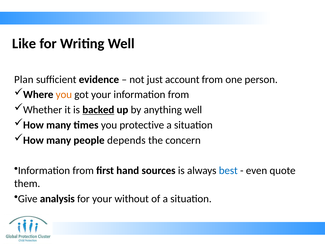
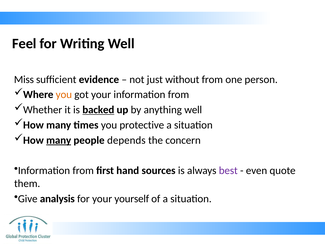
Like: Like -> Feel (24, 44)
Plan: Plan -> Miss (24, 79)
account: account -> without (182, 79)
many underline: none -> present (59, 140)
best colour: blue -> purple (228, 170)
without: without -> yourself (132, 199)
